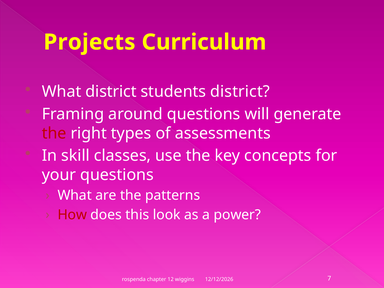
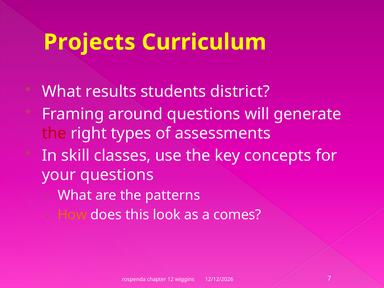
What district: district -> results (111, 92)
How colour: red -> orange (72, 215)
power: power -> comes (237, 215)
